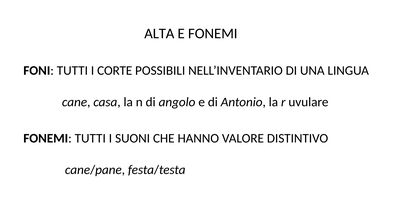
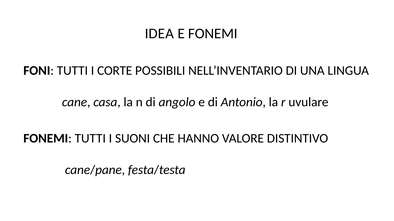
ALTA: ALTA -> IDEA (159, 34)
